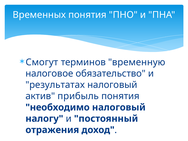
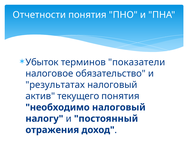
Временных: Временных -> Отчетности (39, 15)
Смогут: Смогут -> Убыток (42, 62)
временную: временную -> показатели (137, 62)
прибыль: прибыль -> текущего (78, 96)
